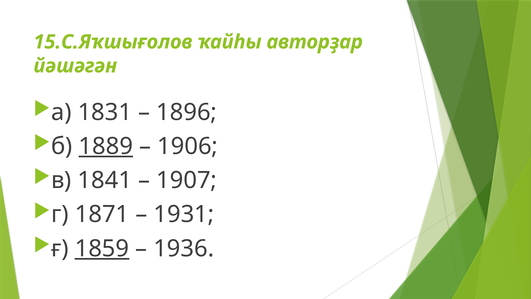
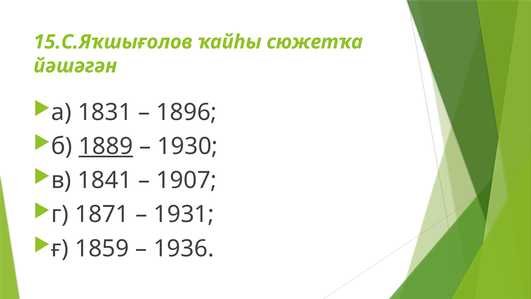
авторҙар: авторҙар -> сюжетҡа (315, 42)
1906: 1906 -> 1930 (188, 146)
1859 underline: present -> none (102, 248)
